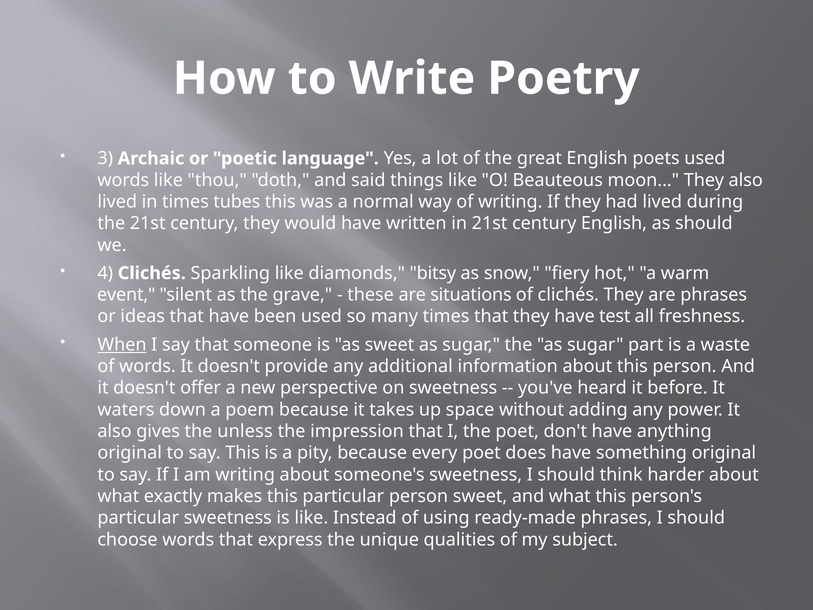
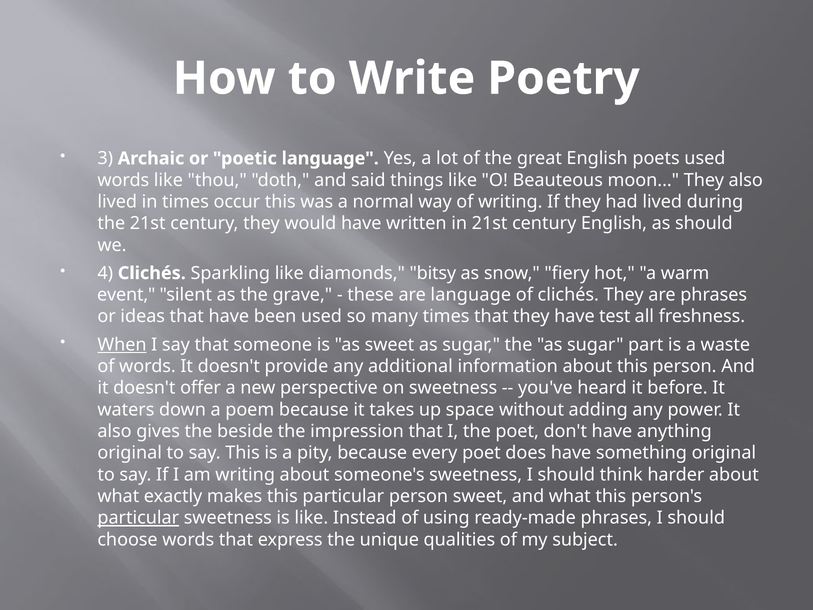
tubes: tubes -> occur (237, 202)
are situations: situations -> language (471, 295)
unless: unless -> beside (245, 431)
particular underline: none -> present (138, 518)
